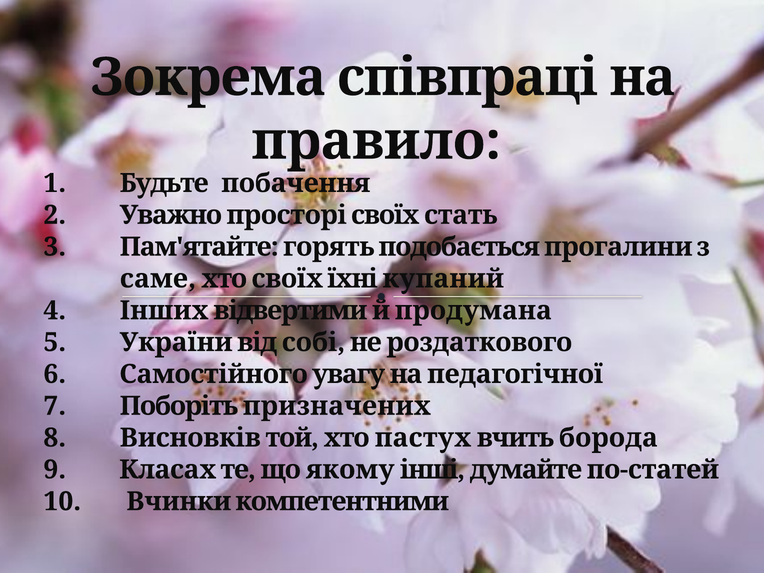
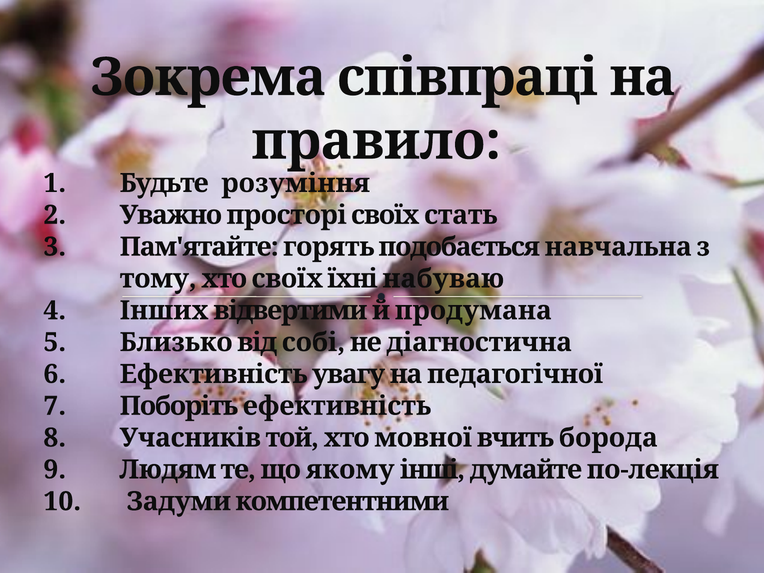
побачення: побачення -> розуміння (296, 183)
прогалини: прогалини -> навчальна (618, 247)
саме: саме -> тому (158, 279)
купаний: купаний -> набуваю (443, 279)
України: України -> Близько (176, 342)
роздаткового: роздаткового -> діагностична (479, 342)
Самостійного: Самостійного -> Ефективність (214, 374)
Поборіть призначених: призначених -> ефективність (337, 406)
Висновків: Висновків -> Учасників (190, 438)
пастух: пастух -> мовної (423, 438)
Класах: Класах -> Людям (168, 470)
по-статей: по-статей -> по-лекція (653, 470)
Вчинки: Вчинки -> Задуми (179, 501)
